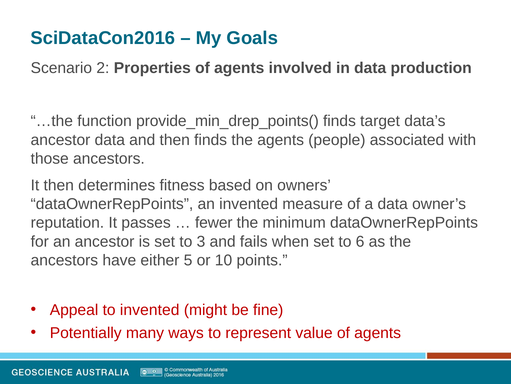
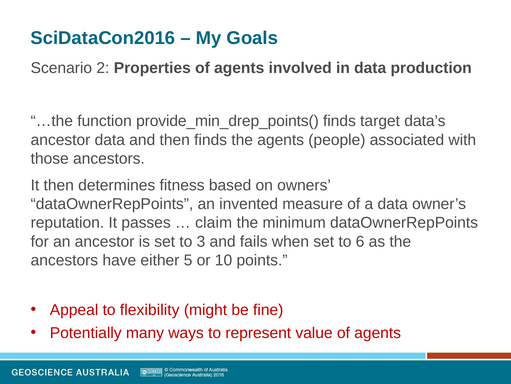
fewer: fewer -> claim (214, 222)
to invented: invented -> flexibility (150, 309)
